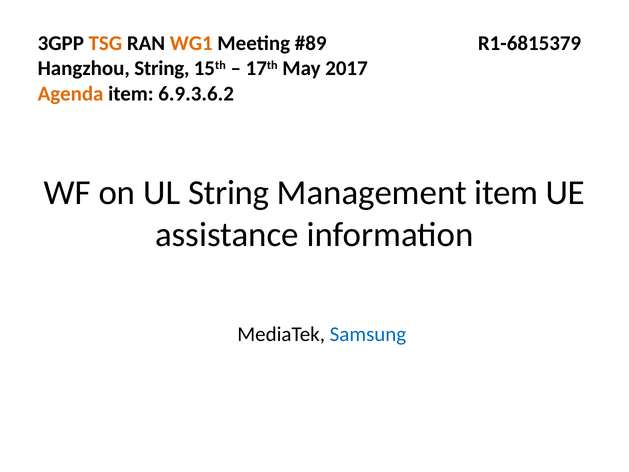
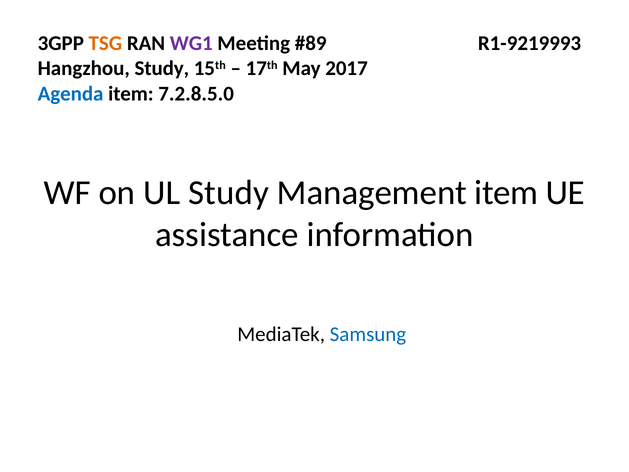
WG1 colour: orange -> purple (191, 43)
R1-6815379: R1-6815379 -> R1-9219993 (530, 43)
Hangzhou String: String -> Study (162, 68)
Agenda colour: orange -> blue (71, 94)
6.9.3.6.2: 6.9.3.6.2 -> 7.2.8.5.0 (196, 94)
UL String: String -> Study (228, 193)
